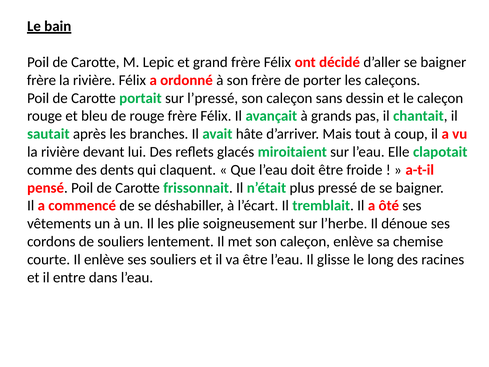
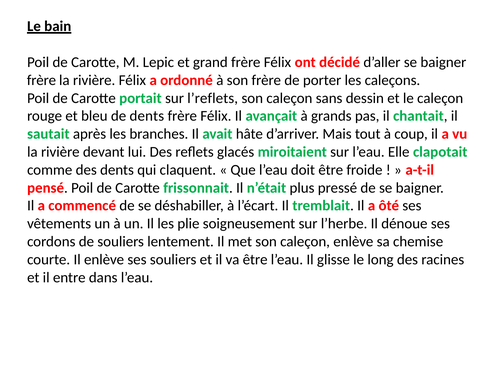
l’pressé: l’pressé -> l’reflets (213, 98)
de rouge: rouge -> dents (147, 116)
